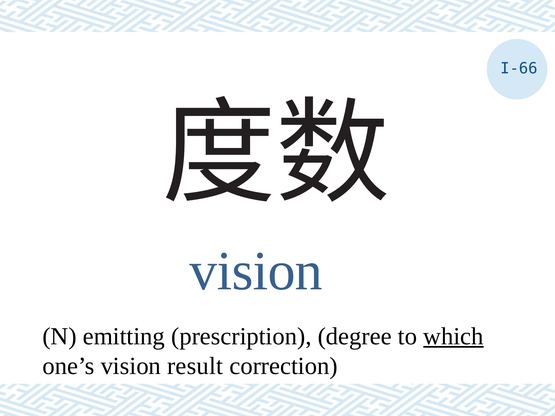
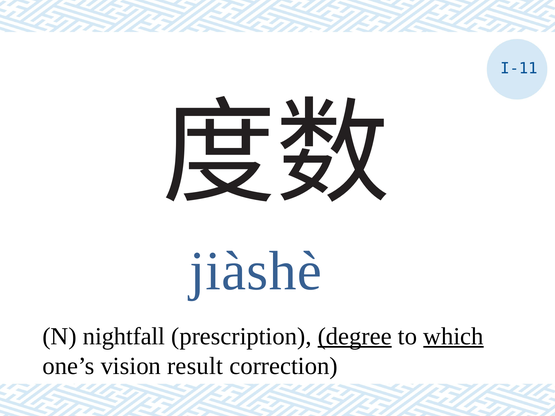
I-66: I-66 -> I-11 (519, 69)
vision: vision -> jiàshè (256, 271)
emitting: emitting -> nightfall (124, 337)
degree underline: none -> present (355, 337)
